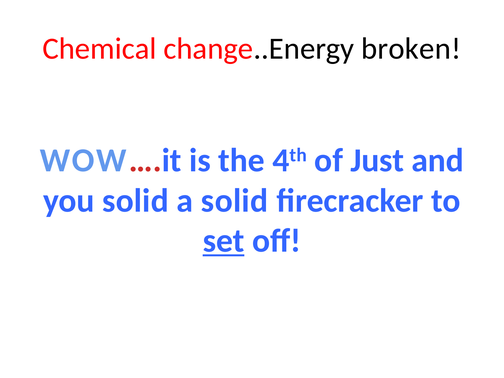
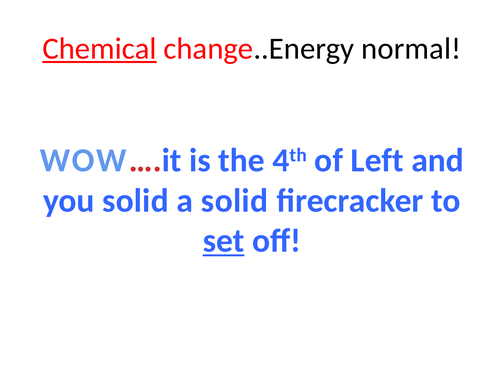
Chemical underline: none -> present (99, 49)
broken: broken -> normal (411, 49)
Just: Just -> Left (377, 160)
